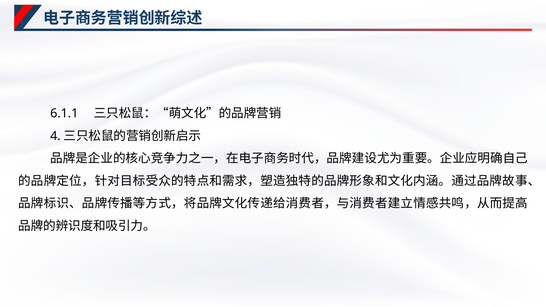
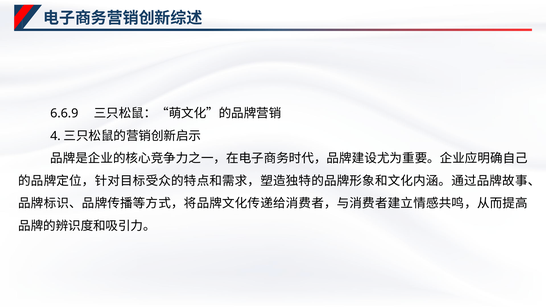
6.1.1: 6.1.1 -> 6.6.9 (64, 113)
